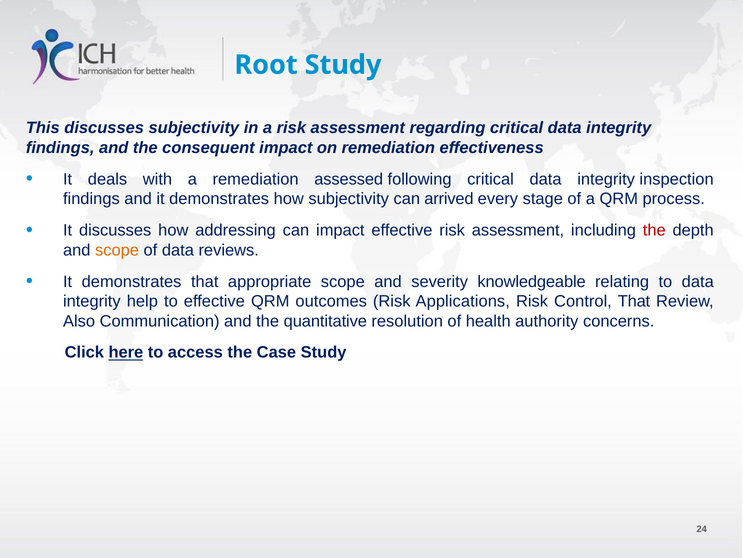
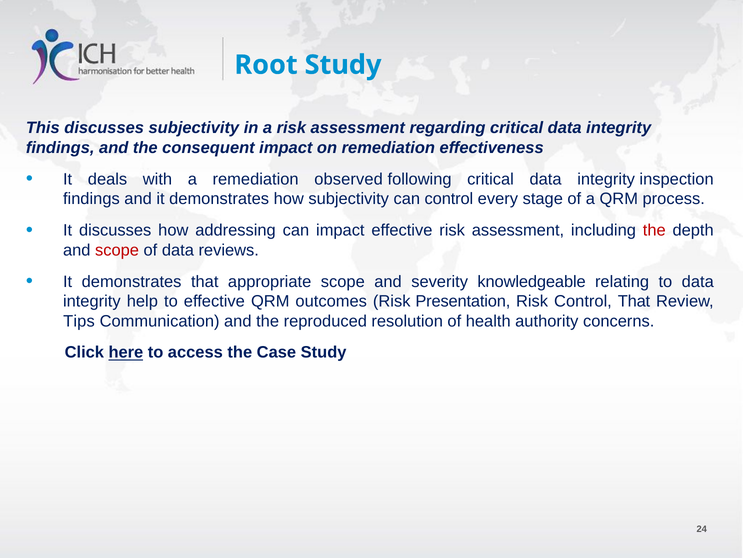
assessed: assessed -> observed (349, 179)
can arrived: arrived -> control (449, 199)
scope colour: orange -> red (117, 250)
Applications: Applications -> Presentation (463, 301)
Also: Also -> Tips (79, 321)
quantitative: quantitative -> reproduced (325, 321)
